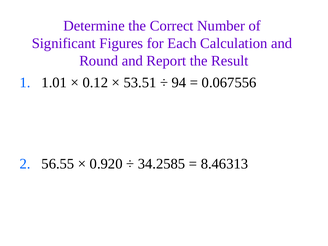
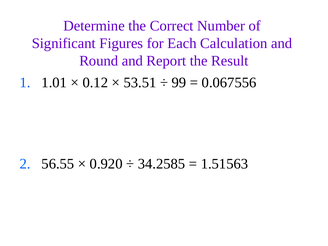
94: 94 -> 99 (179, 83)
8.46313: 8.46313 -> 1.51563 (224, 164)
